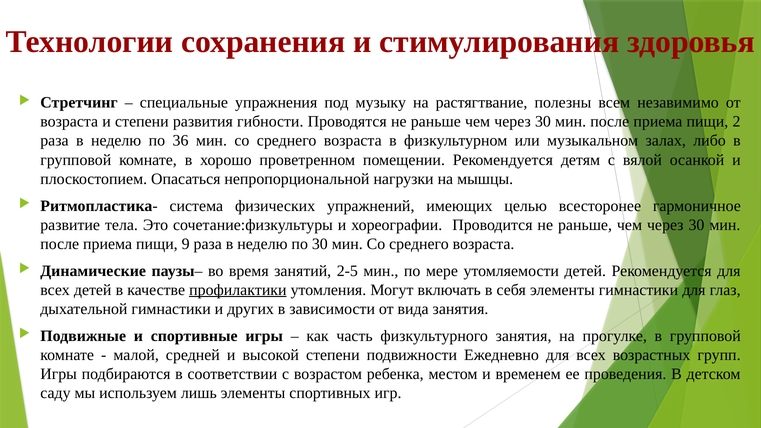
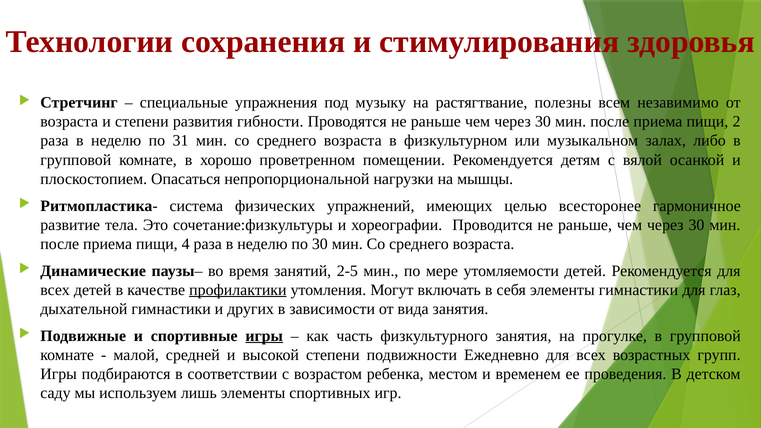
36: 36 -> 31 (181, 141)
9: 9 -> 4 (186, 244)
игры underline: none -> present (264, 336)
